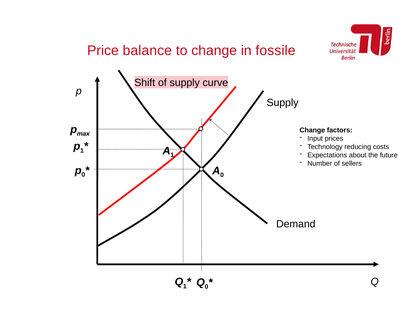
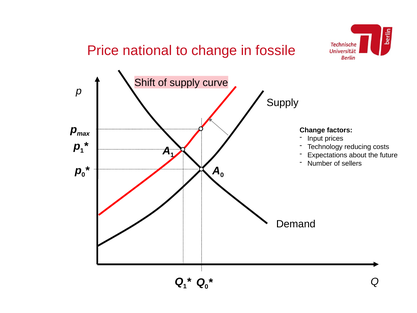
balance: balance -> national (147, 51)
